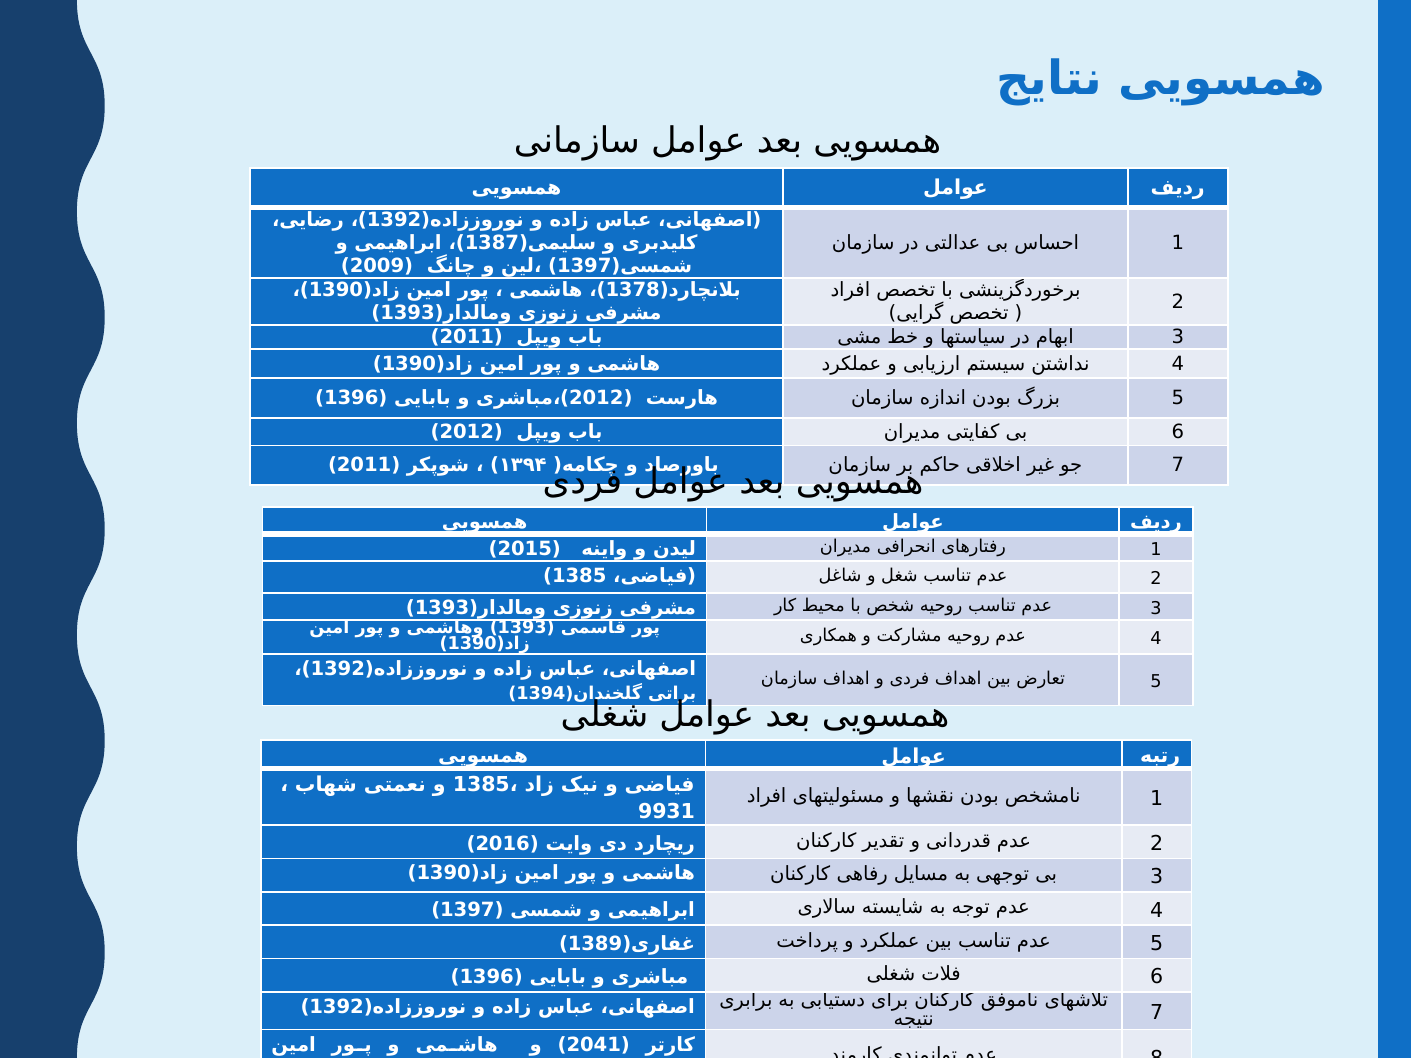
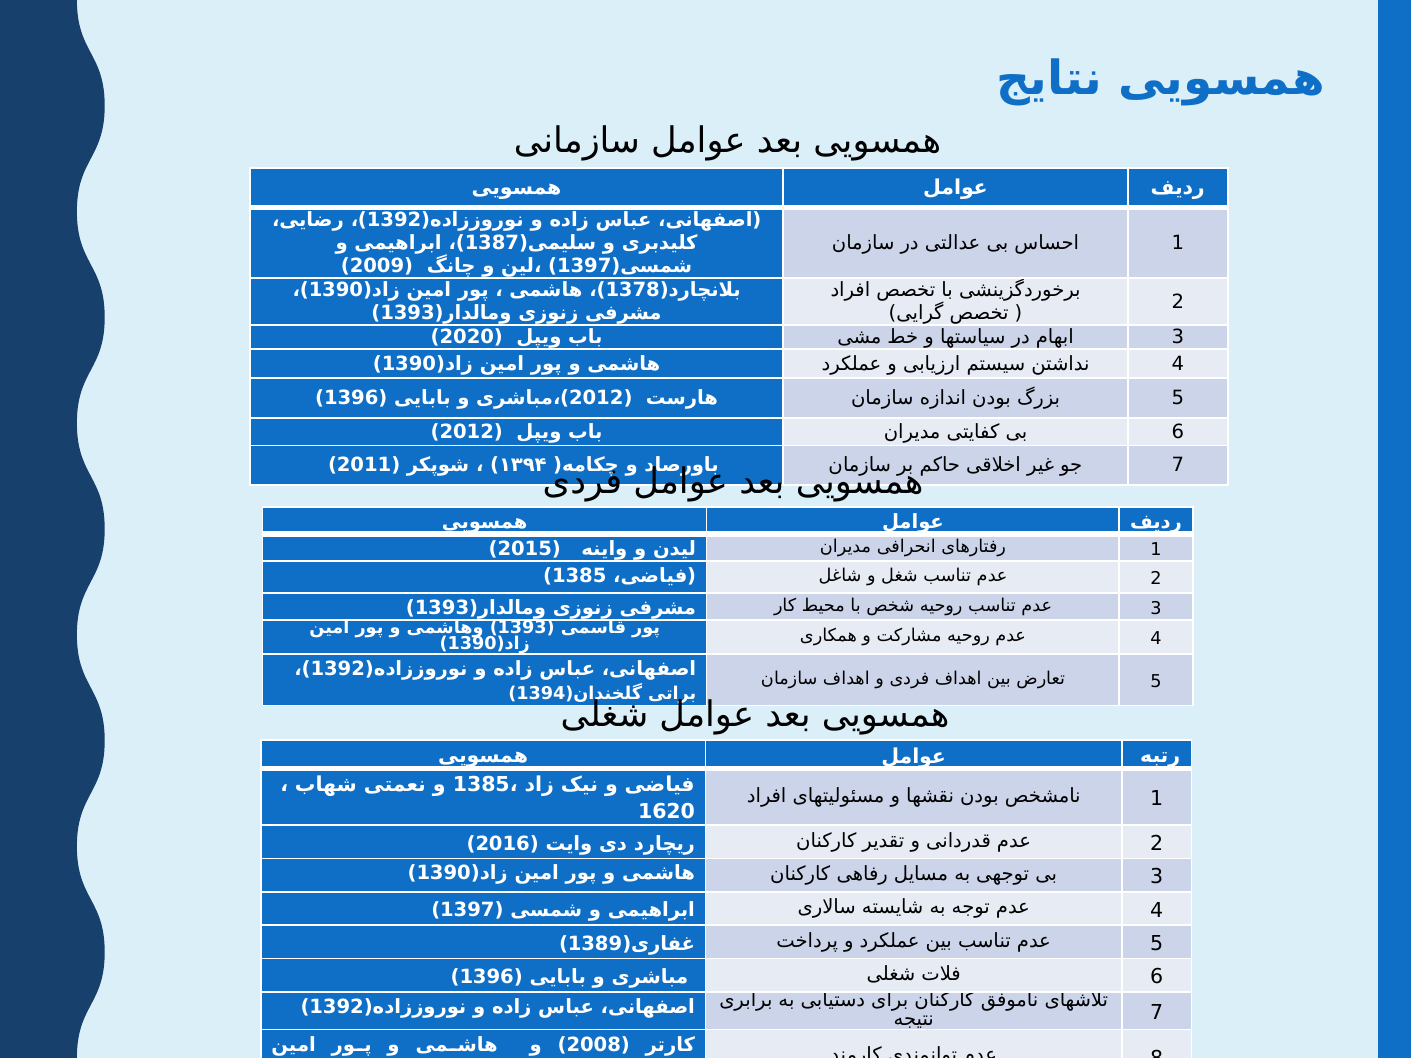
2011: 2011 -> 2020 (467, 337)
9931: 9931 -> 1620 (666, 812)
2041: 2041 -> 2008 (594, 1046)
